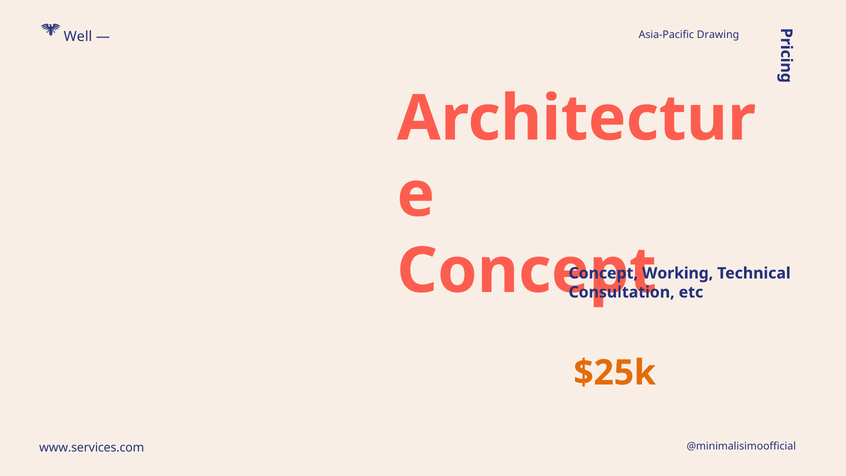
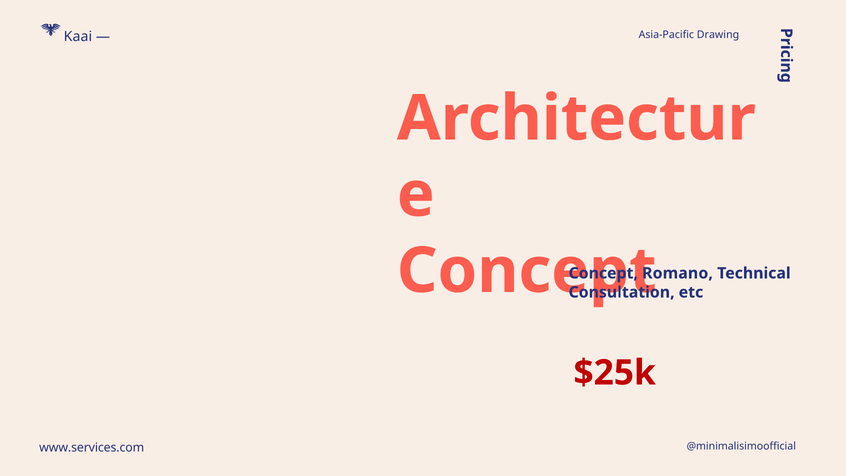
Well: Well -> Kaai (78, 36)
Working: Working -> Romano (678, 273)
$25k colour: orange -> red (615, 373)
